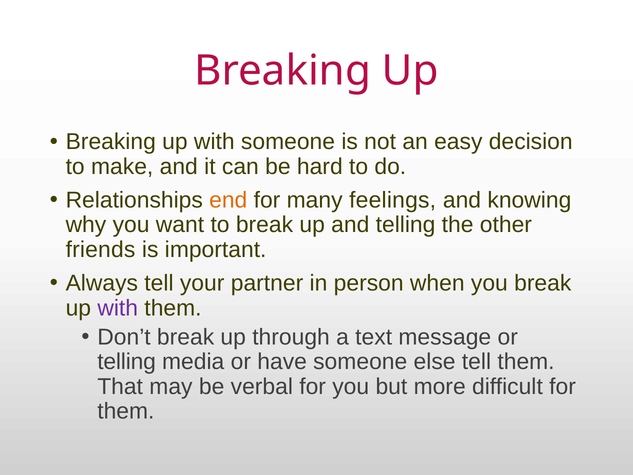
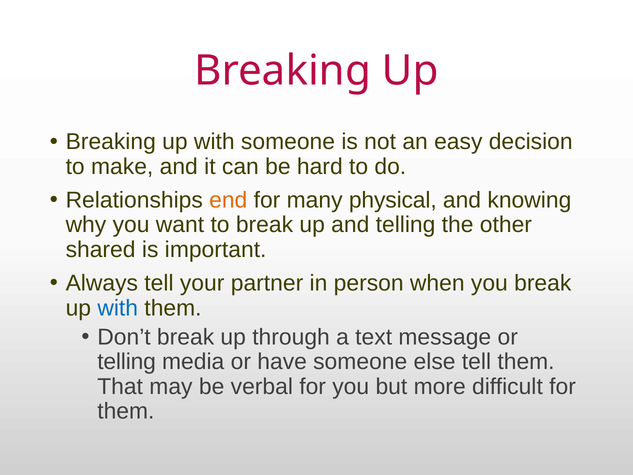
feelings: feelings -> physical (393, 200)
friends: friends -> shared (101, 250)
with colour: purple -> blue (118, 308)
